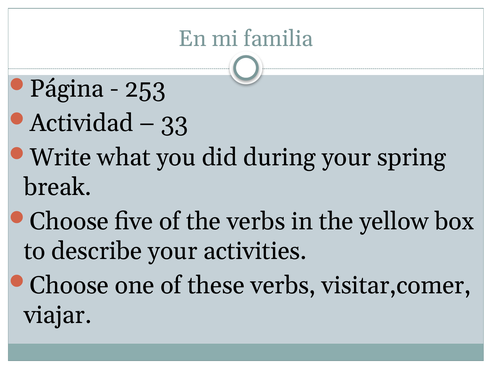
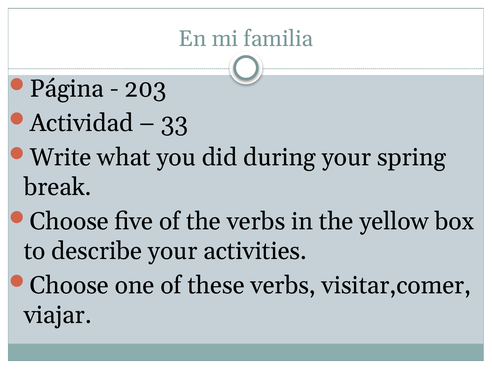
253: 253 -> 203 (146, 89)
